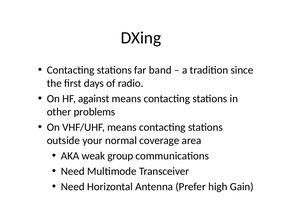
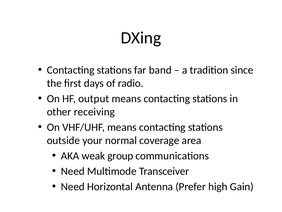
against: against -> output (94, 98)
problems: problems -> receiving (94, 112)
